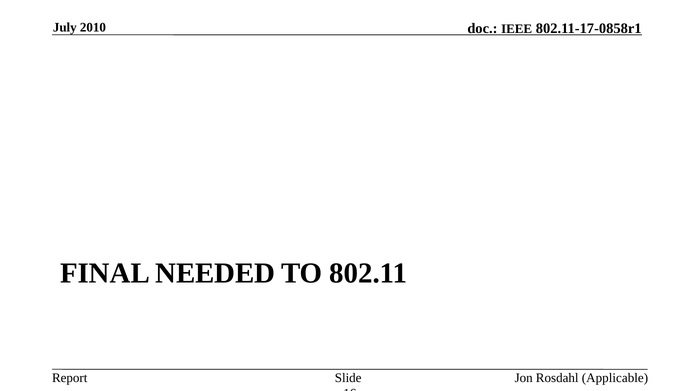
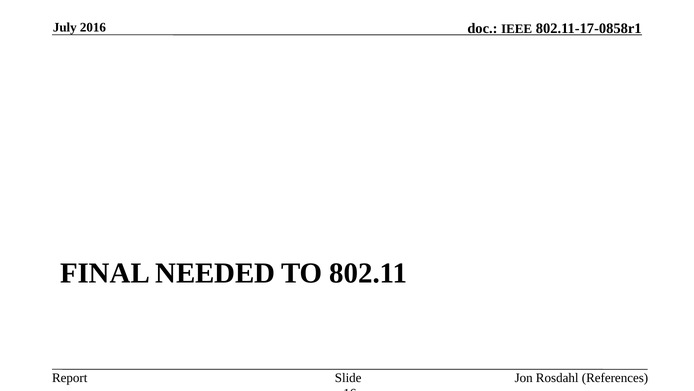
2010: 2010 -> 2016 (93, 28)
Applicable: Applicable -> References (615, 377)
